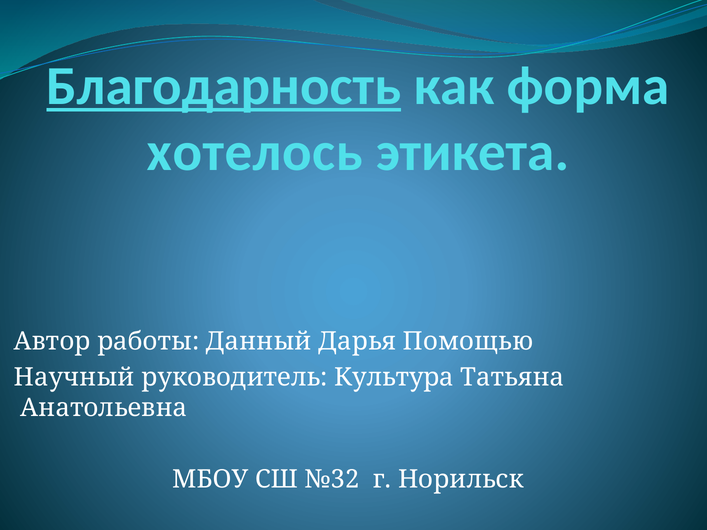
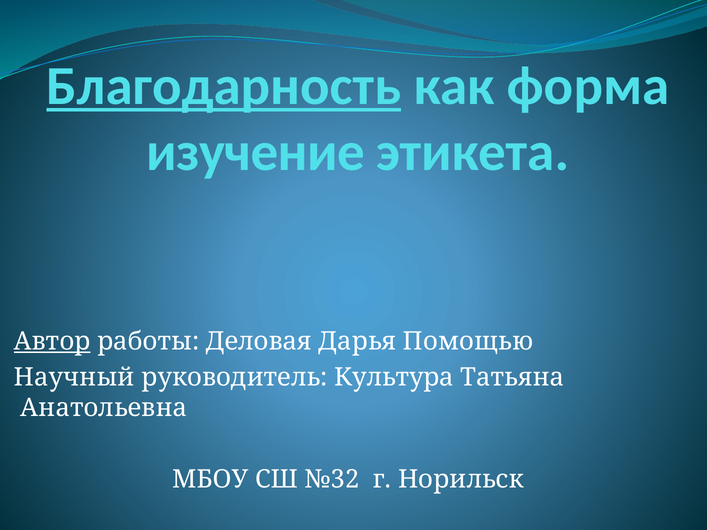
хотелось: хотелось -> изучение (256, 152)
Автор underline: none -> present (52, 342)
Данный: Данный -> Деловая (259, 342)
